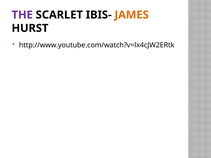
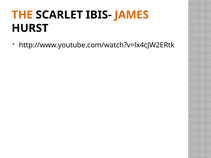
THE colour: purple -> orange (22, 15)
